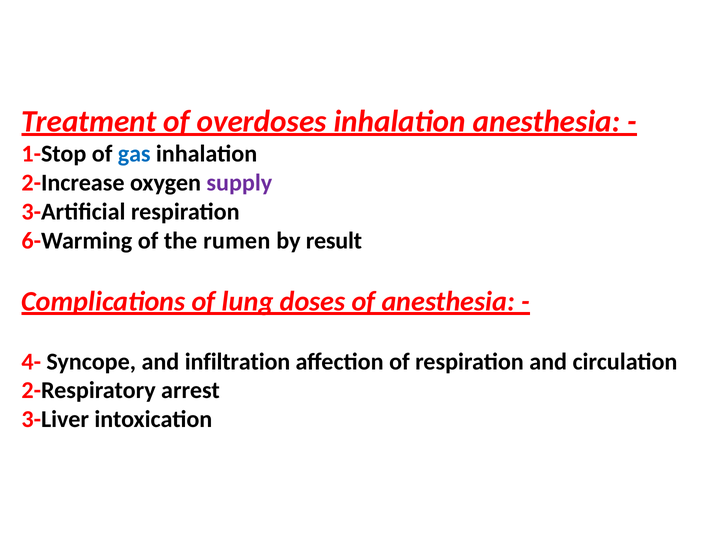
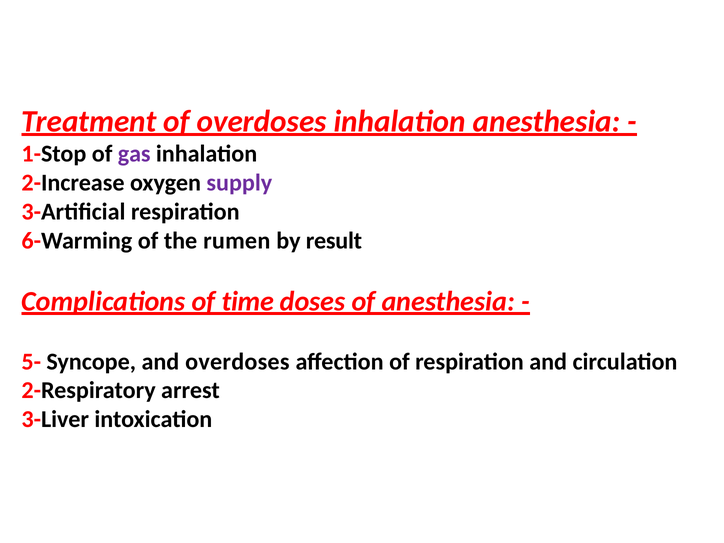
gas colour: blue -> purple (134, 154)
lung: lung -> time (248, 301)
4-: 4- -> 5- (31, 362)
and infiltration: infiltration -> overdoses (237, 362)
